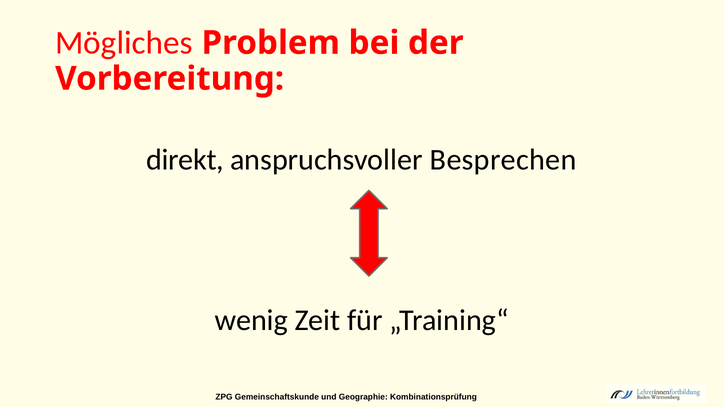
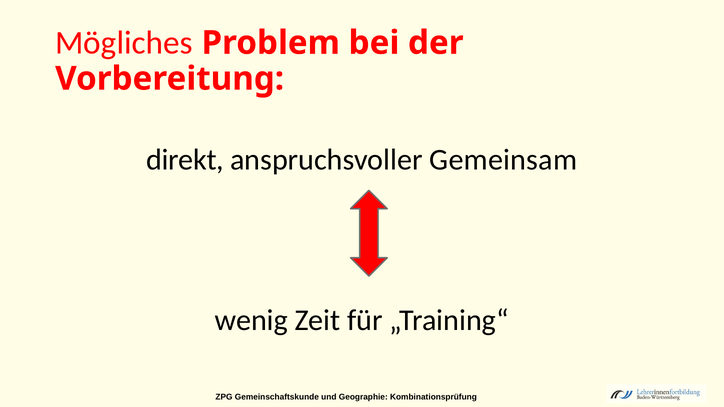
Besprechen: Besprechen -> Gemeinsam (503, 160)
